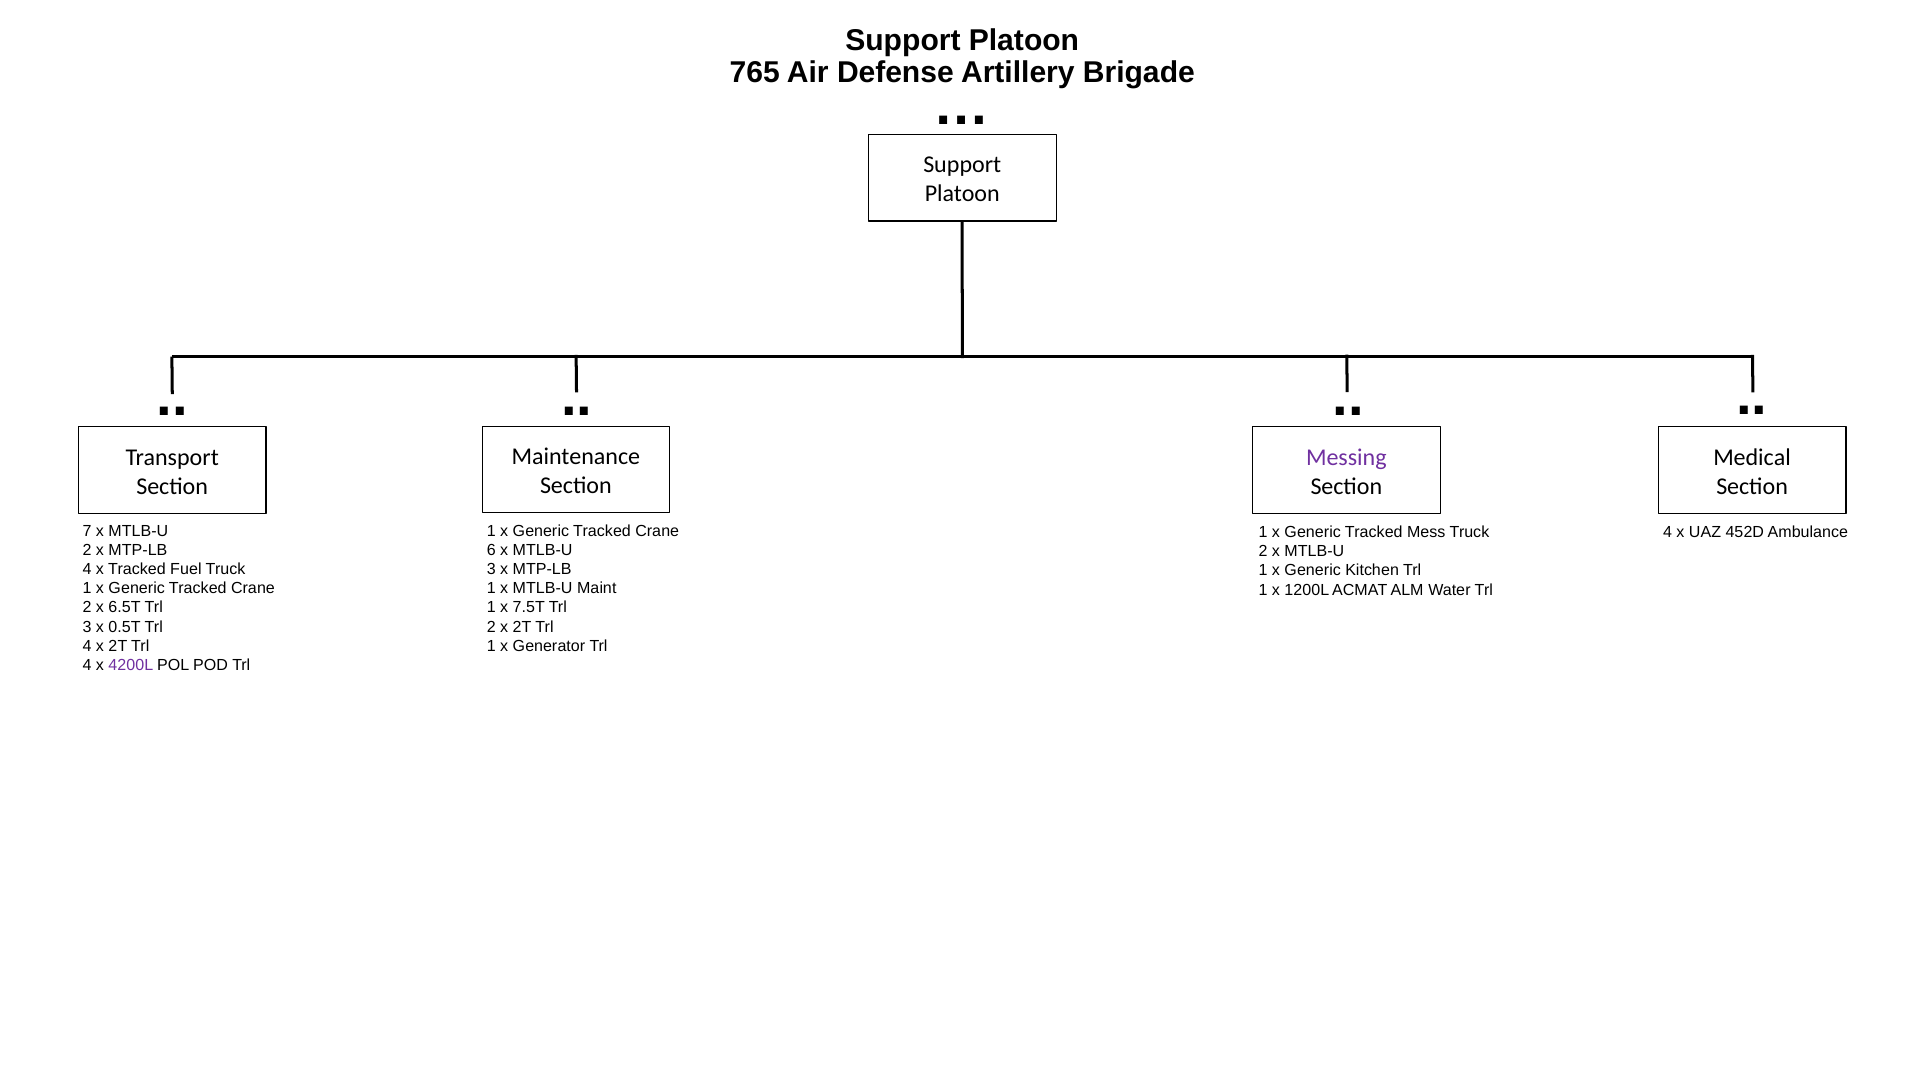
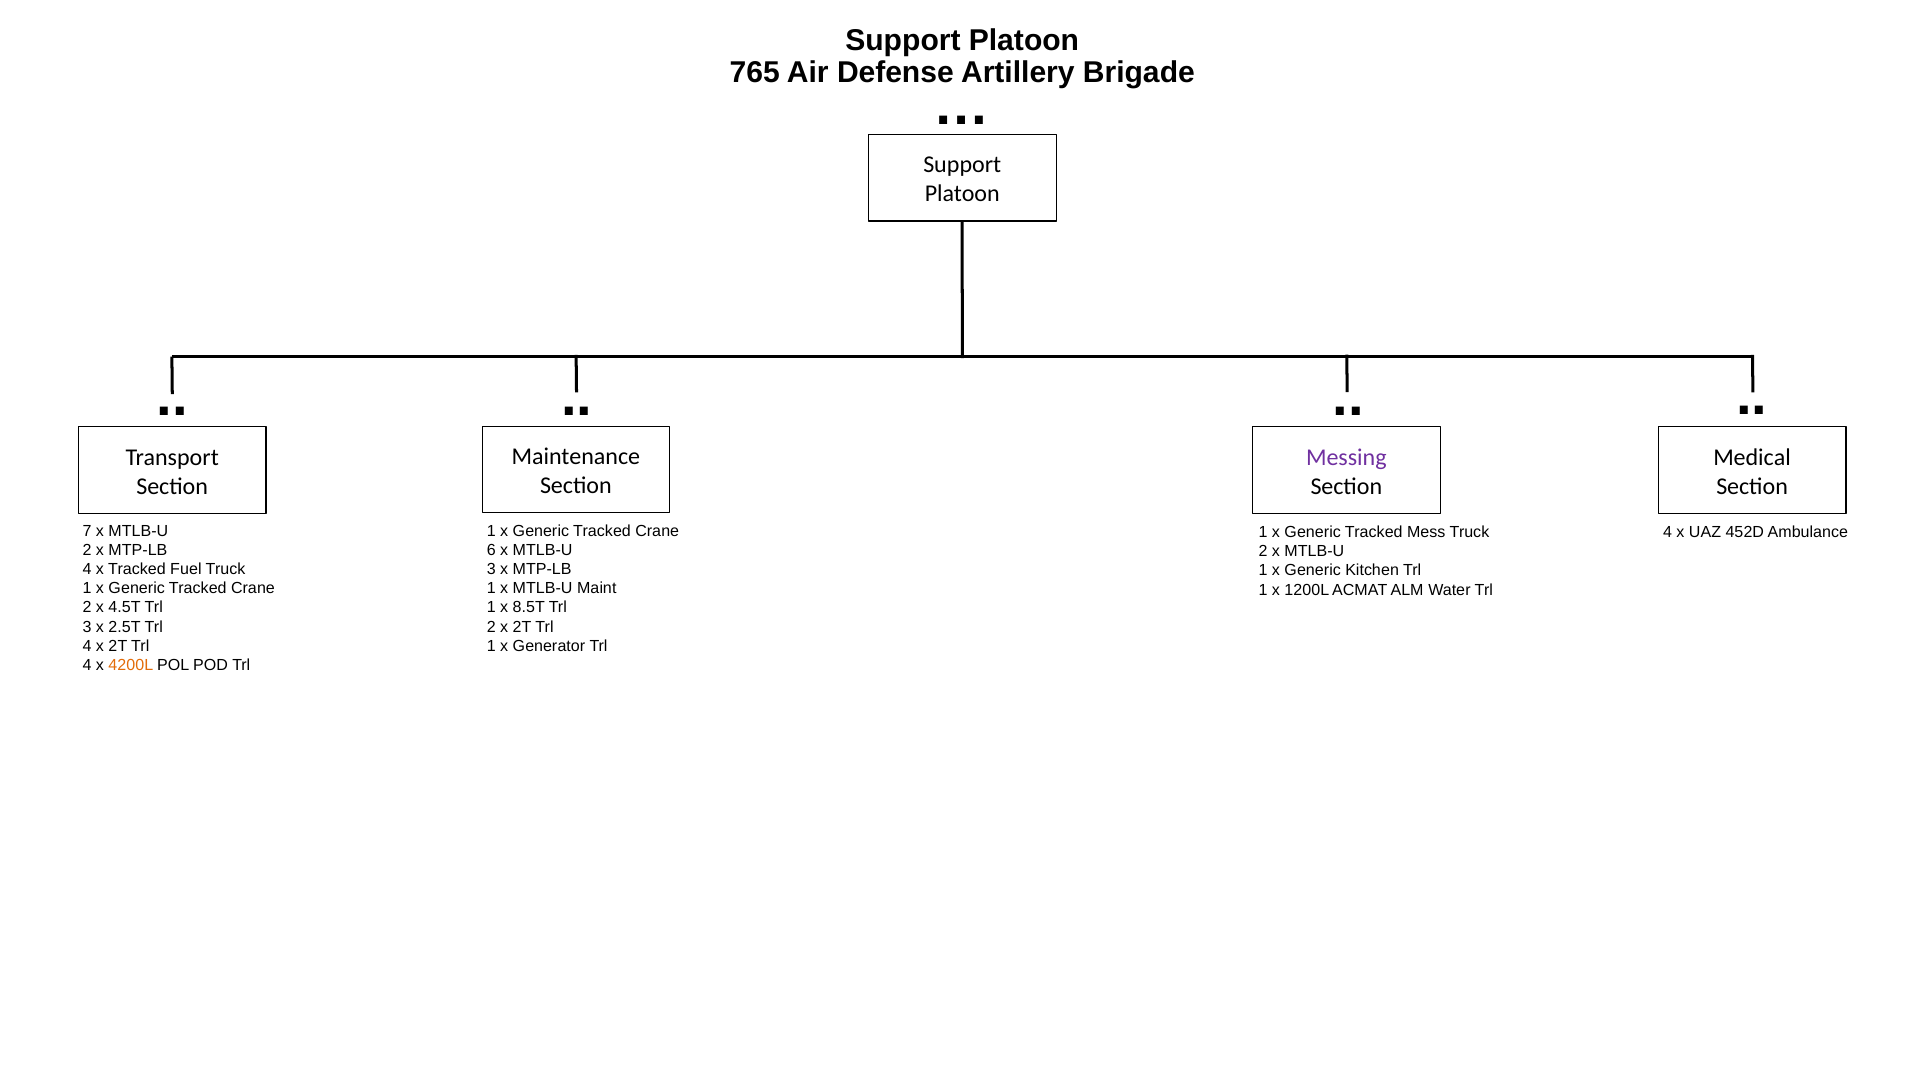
6.5T: 6.5T -> 4.5T (125, 608)
7.5T: 7.5T -> 8.5T (529, 608)
0.5T: 0.5T -> 2.5T (125, 627)
4200L colour: purple -> orange (131, 665)
